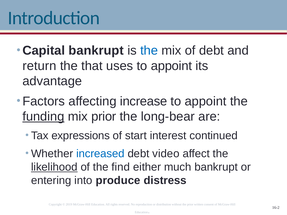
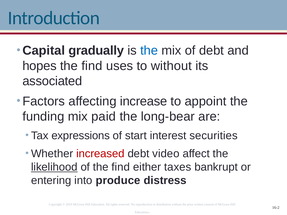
Capital bankrupt: bankrupt -> gradually (96, 51)
return: return -> hopes (40, 66)
that: that -> find (92, 66)
uses to appoint: appoint -> without (171, 66)
advantage: advantage -> associated (52, 81)
funding underline: present -> none (43, 117)
mix prior: prior -> paid (104, 117)
continued: continued -> securities (214, 136)
increased colour: blue -> red (100, 154)
much: much -> taxes (178, 167)
